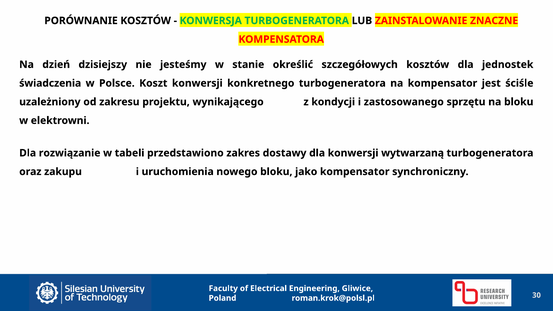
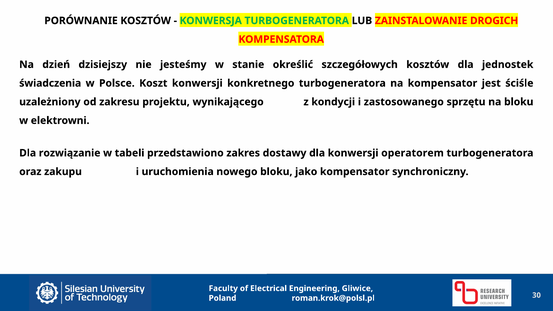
ZNACZNE: ZNACZNE -> DROGICH (494, 21)
wytwarzaną: wytwarzaną -> operatorem (413, 153)
